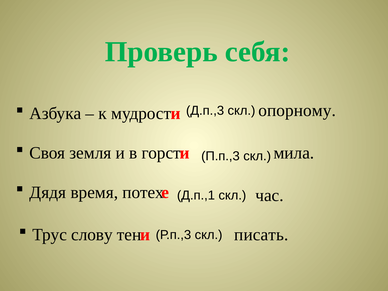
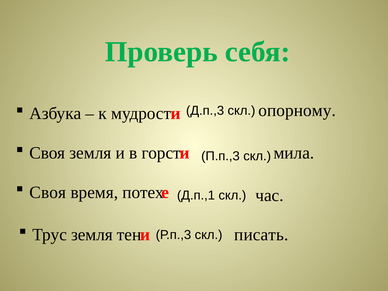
Дядя: Дядя -> Своя (48, 192)
Трус слову: слову -> земля (92, 235)
